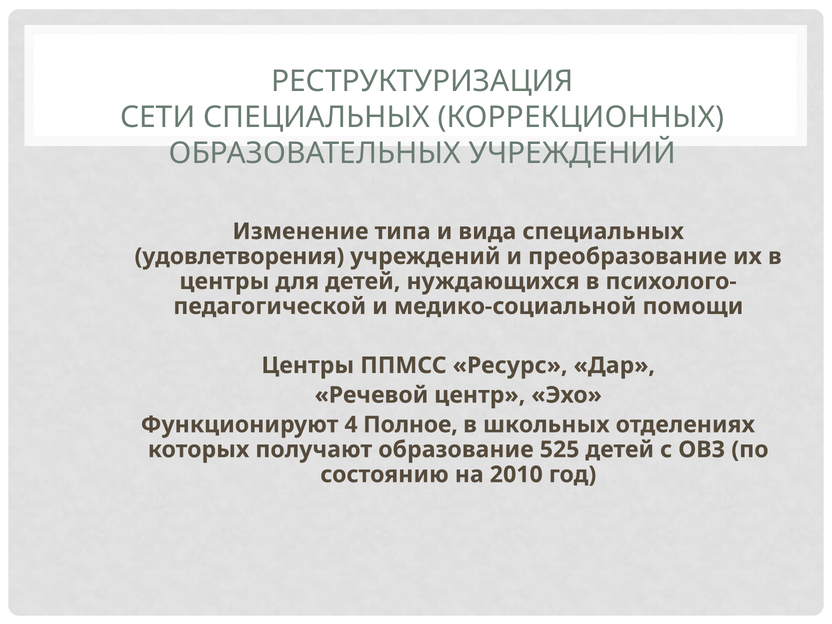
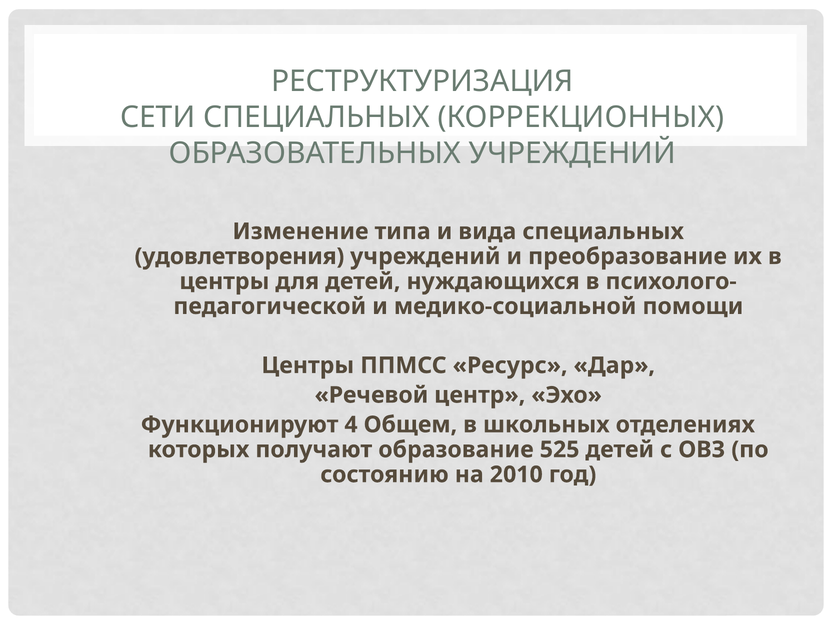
Полное: Полное -> Общем (410, 425)
